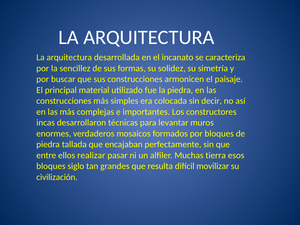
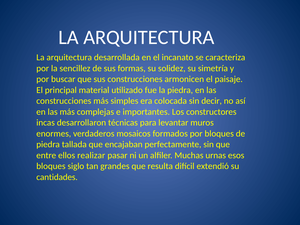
tierra: tierra -> urnas (216, 155)
movilizar: movilizar -> extendió (213, 166)
civilización: civilización -> cantidades (57, 177)
